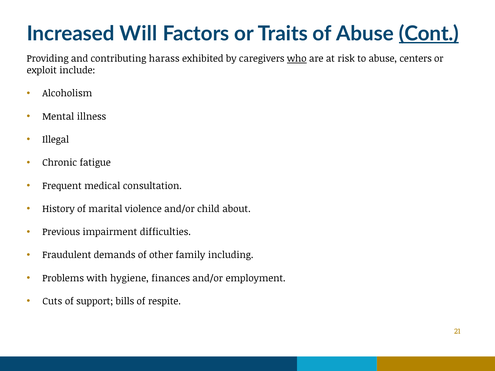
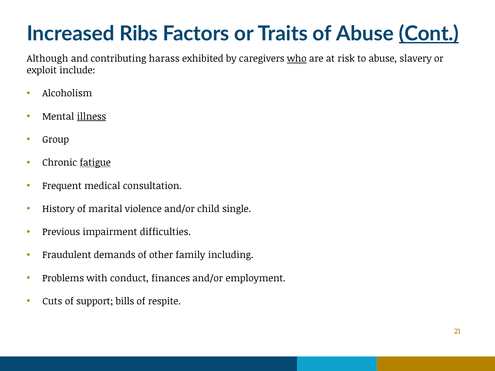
Will: Will -> Ribs (139, 34)
Providing: Providing -> Although (48, 59)
centers: centers -> slavery (416, 59)
illness underline: none -> present (92, 117)
Illegal: Illegal -> Group (56, 140)
fatigue underline: none -> present (95, 163)
about: about -> single (237, 209)
hygiene: hygiene -> conduct (129, 278)
